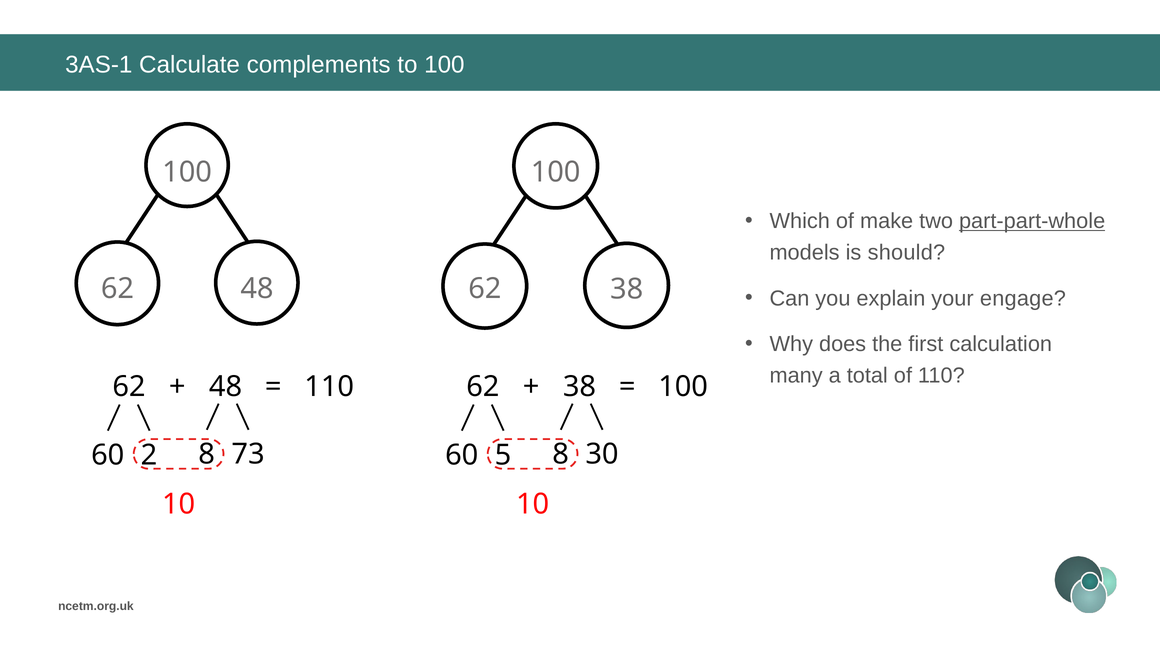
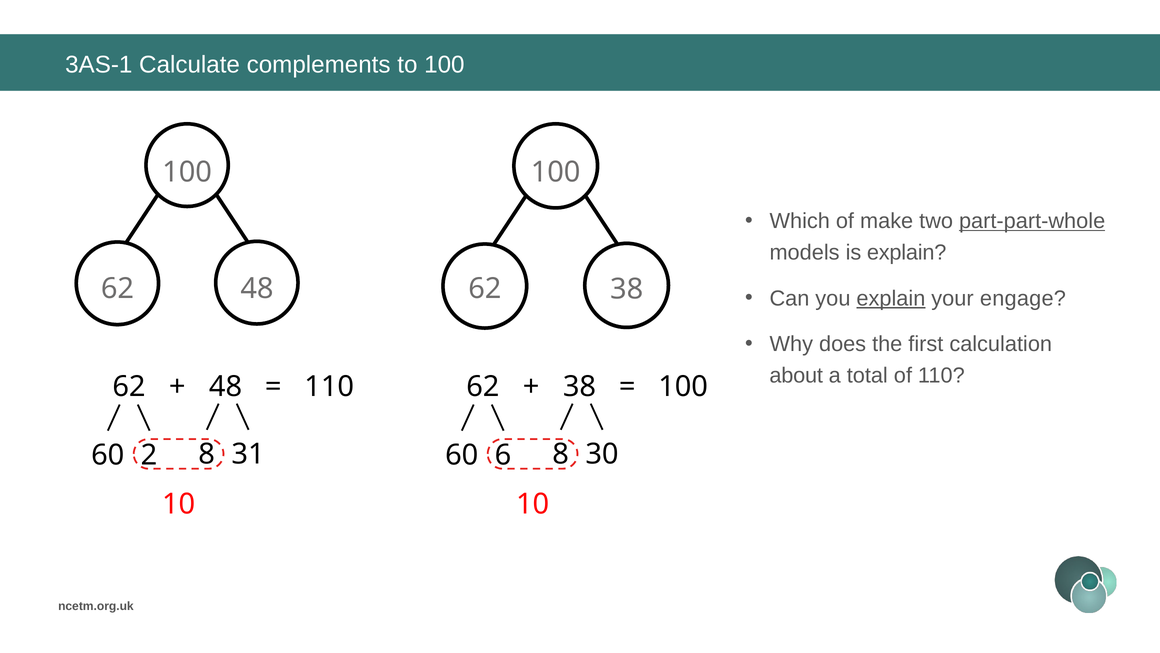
is should: should -> explain (907, 252)
explain underline: none -> present (891, 298)
many: many -> about (796, 375)
73: 73 -> 31 (248, 454)
5: 5 -> 6 (503, 455)
